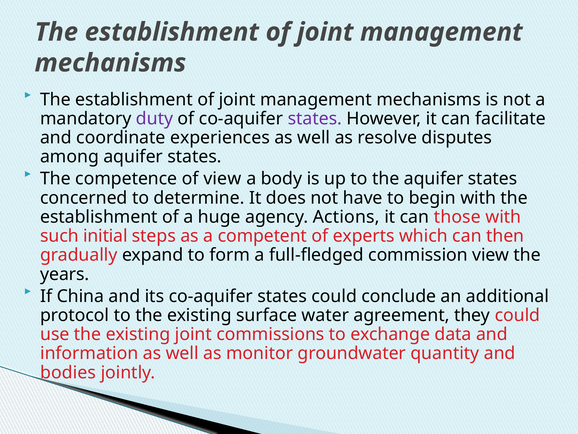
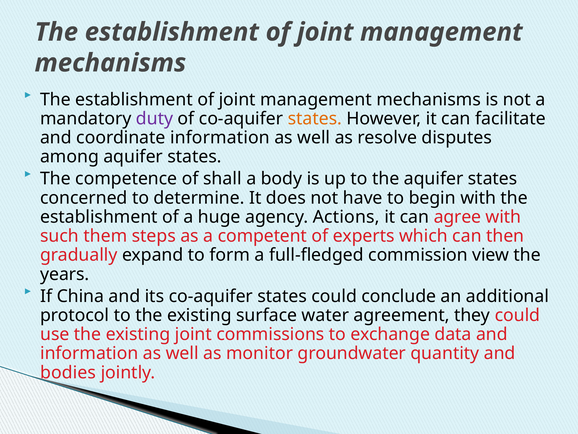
states colour: purple -> orange (315, 118)
coordinate experiences: experiences -> information (220, 138)
of view: view -> shall (222, 179)
those: those -> agree (457, 217)
initial: initial -> them (105, 236)
